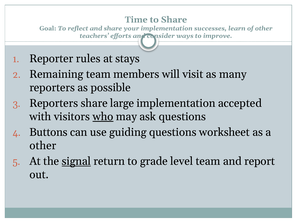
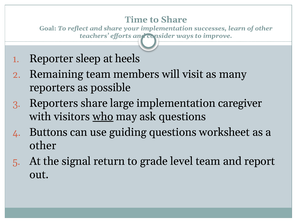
rules: rules -> sleep (88, 59)
stays: stays -> heels (128, 59)
accepted: accepted -> caregiver (240, 103)
signal underline: present -> none (76, 161)
